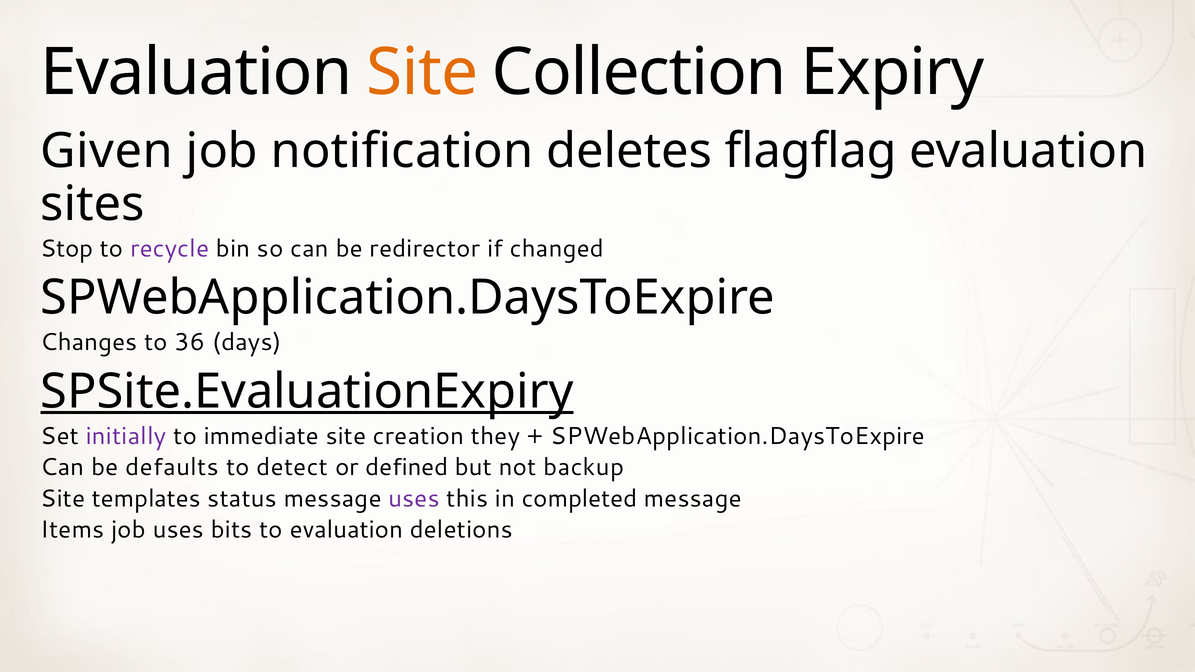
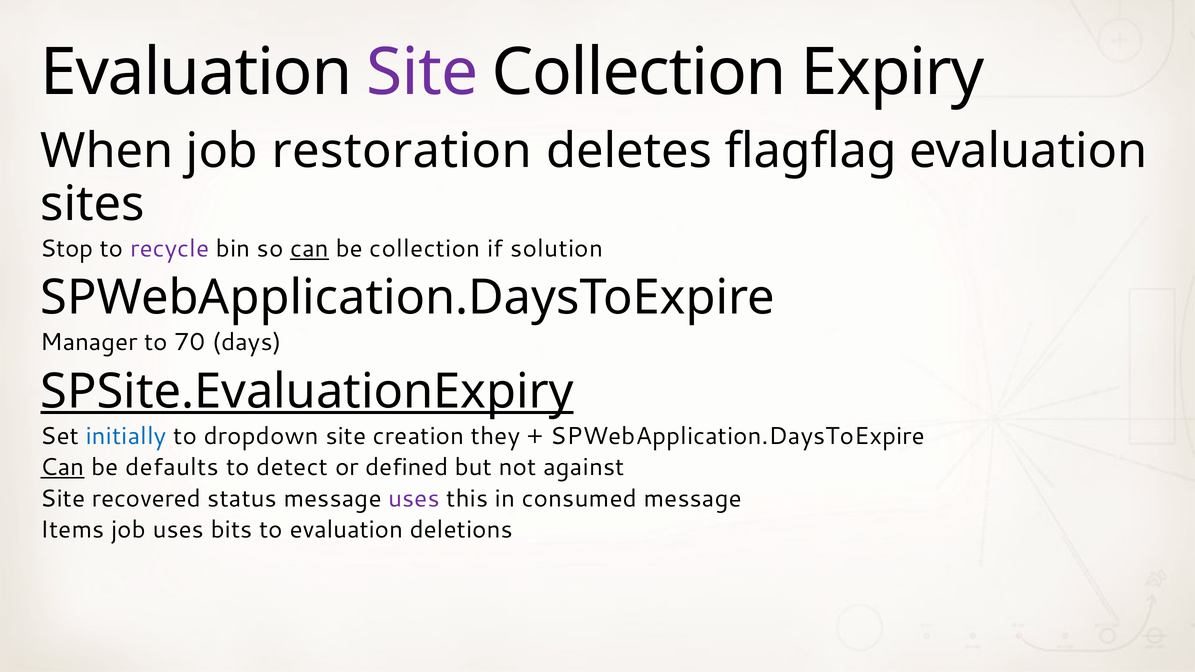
Site colour: orange -> purple (422, 72)
Given: Given -> When (107, 151)
notification: notification -> restoration (402, 151)
can underline: none -> present (310, 249)
be redirector: redirector -> collection (425, 249)
changed: changed -> solution (557, 249)
Changes: Changes -> Manager (89, 342)
36: 36 -> 70 (190, 342)
initially colour: purple -> blue (126, 436)
immediate: immediate -> dropdown (261, 436)
Can underline: none -> present (62, 467)
backup: backup -> against (584, 467)
templates: templates -> recovered (146, 499)
completed: completed -> consumed (579, 499)
